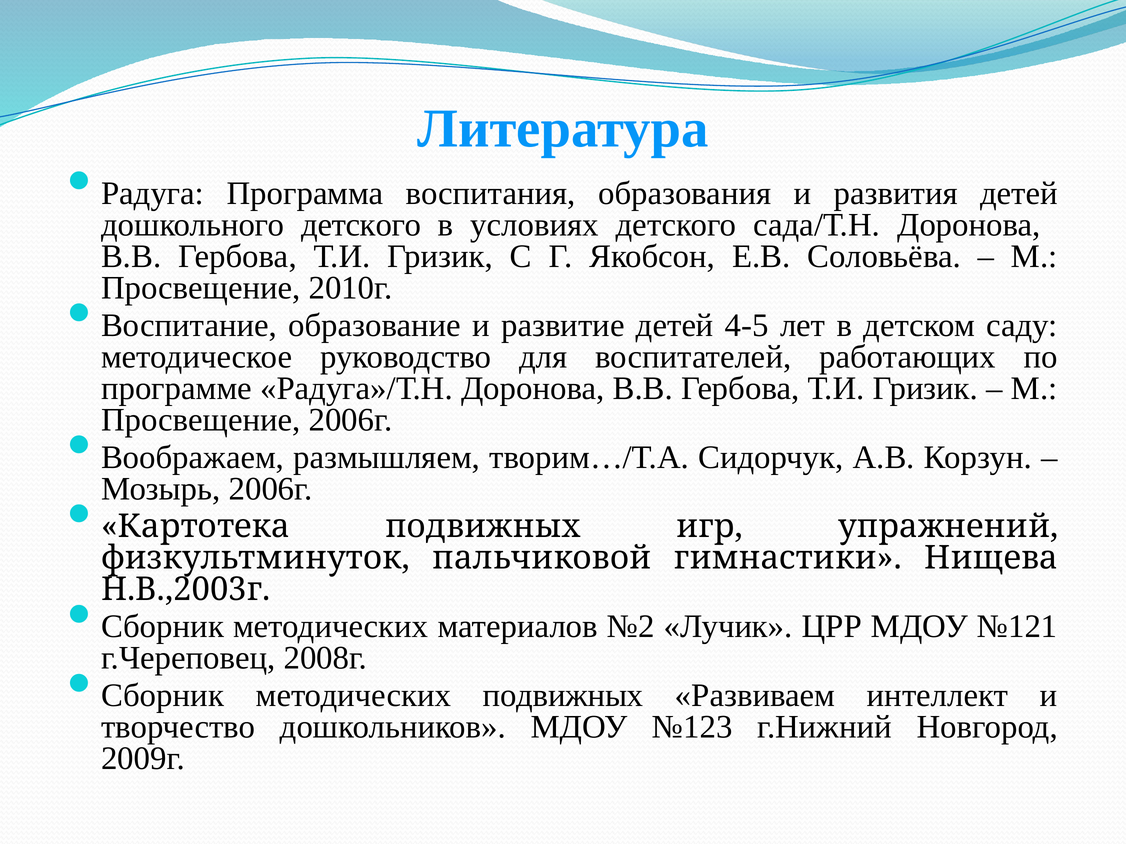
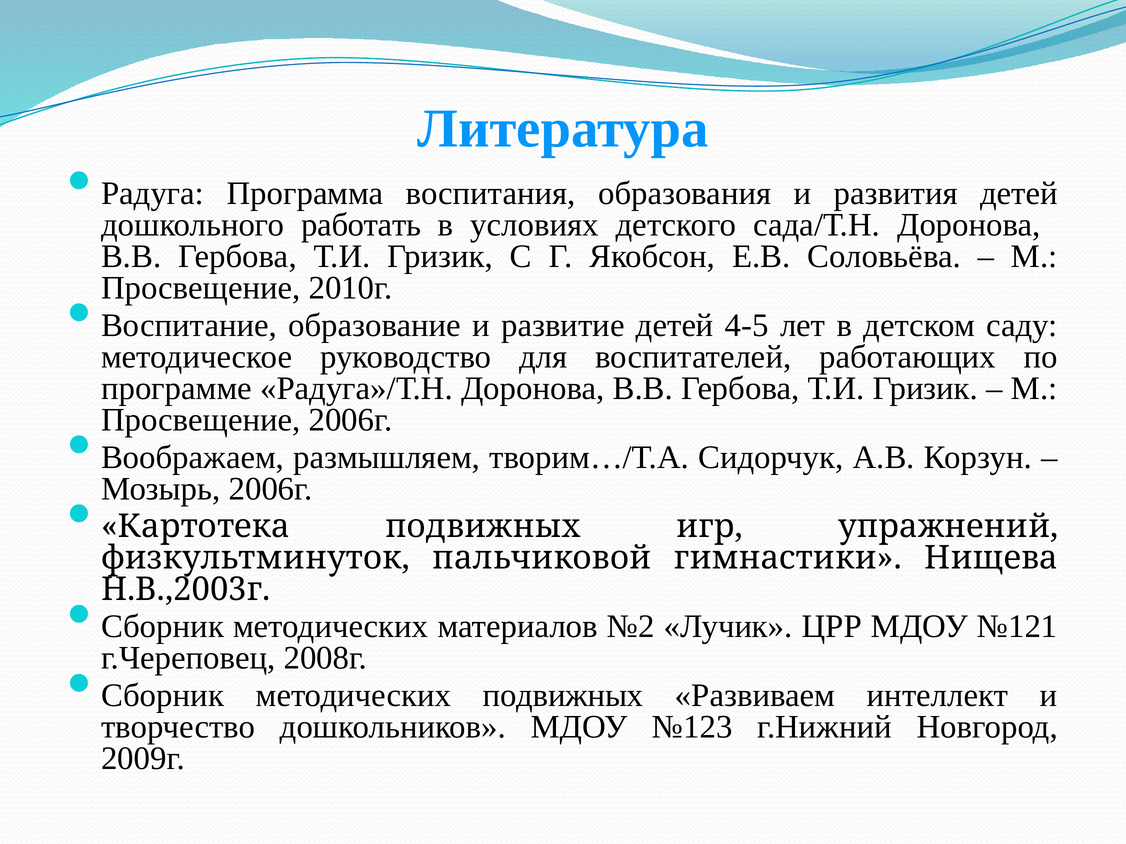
дошкольного детского: детского -> работать (361, 225)
